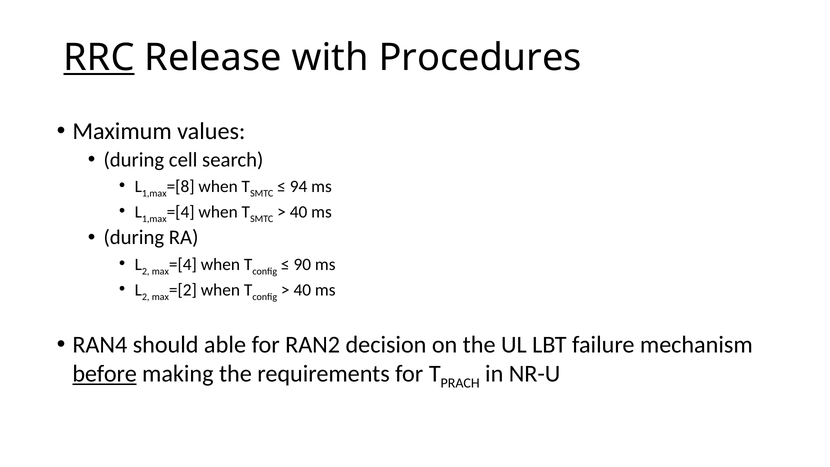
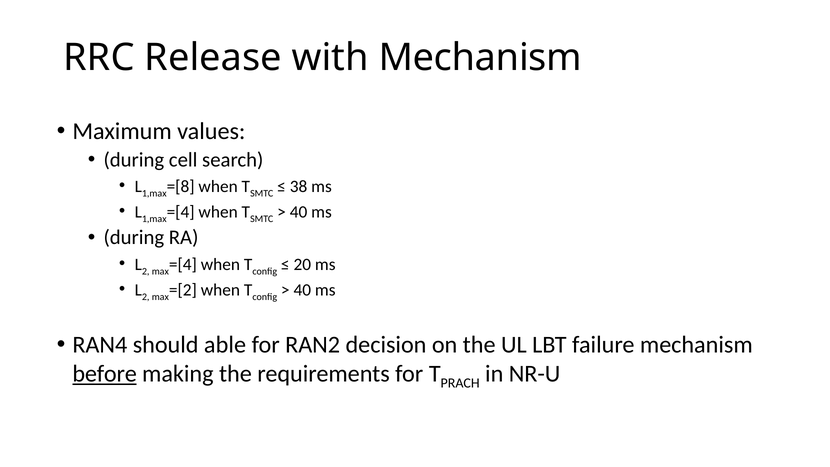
RRC underline: present -> none (99, 58)
with Procedures: Procedures -> Mechanism (480, 58)
94: 94 -> 38 (299, 187)
90: 90 -> 20 (302, 265)
